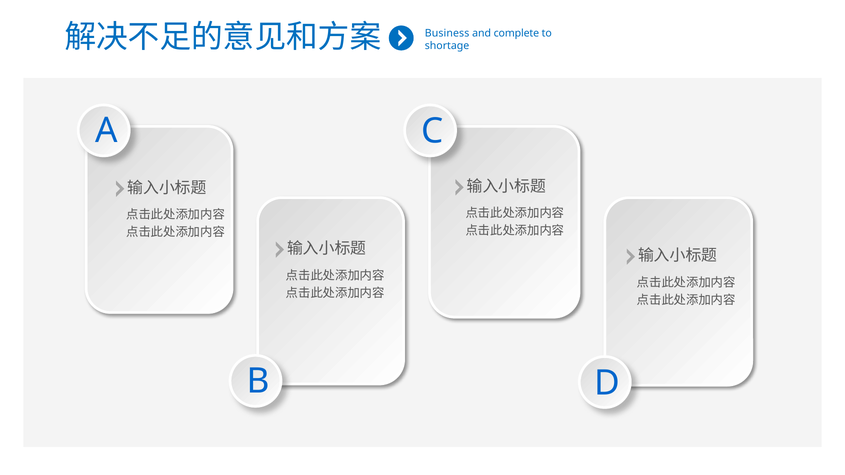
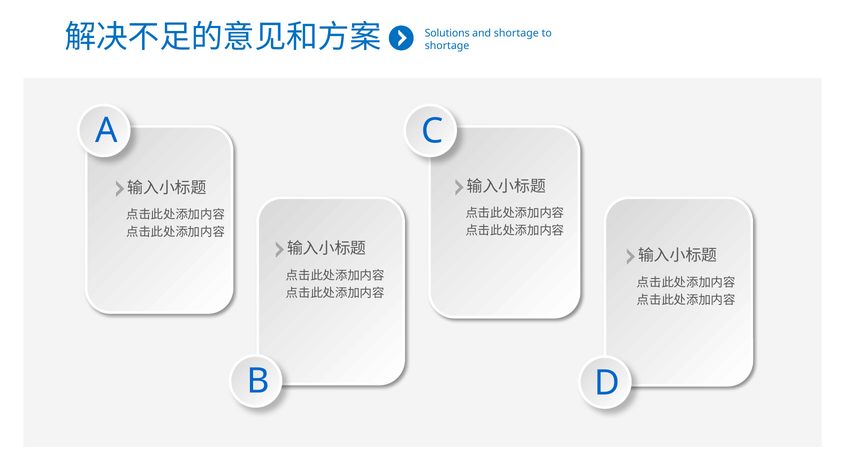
Business: Business -> Solutions (447, 33)
and complete: complete -> shortage (516, 33)
